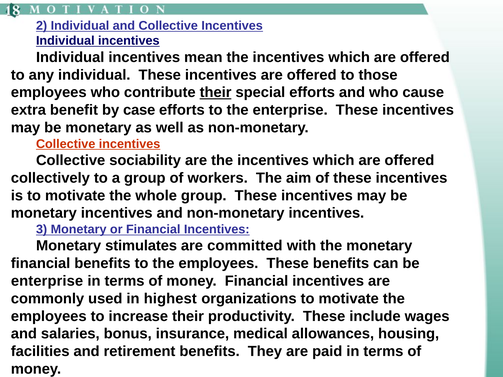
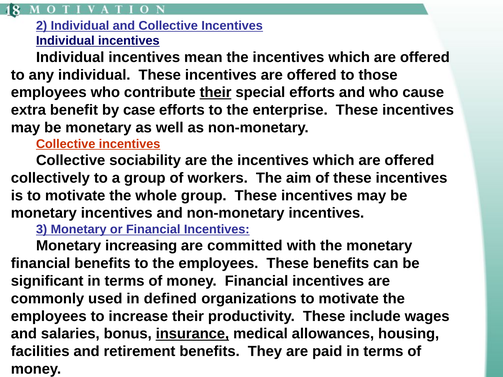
stimulates: stimulates -> increasing (141, 246)
enterprise: enterprise -> significant (47, 281)
highest: highest -> defined (170, 299)
insurance underline: none -> present (192, 334)
